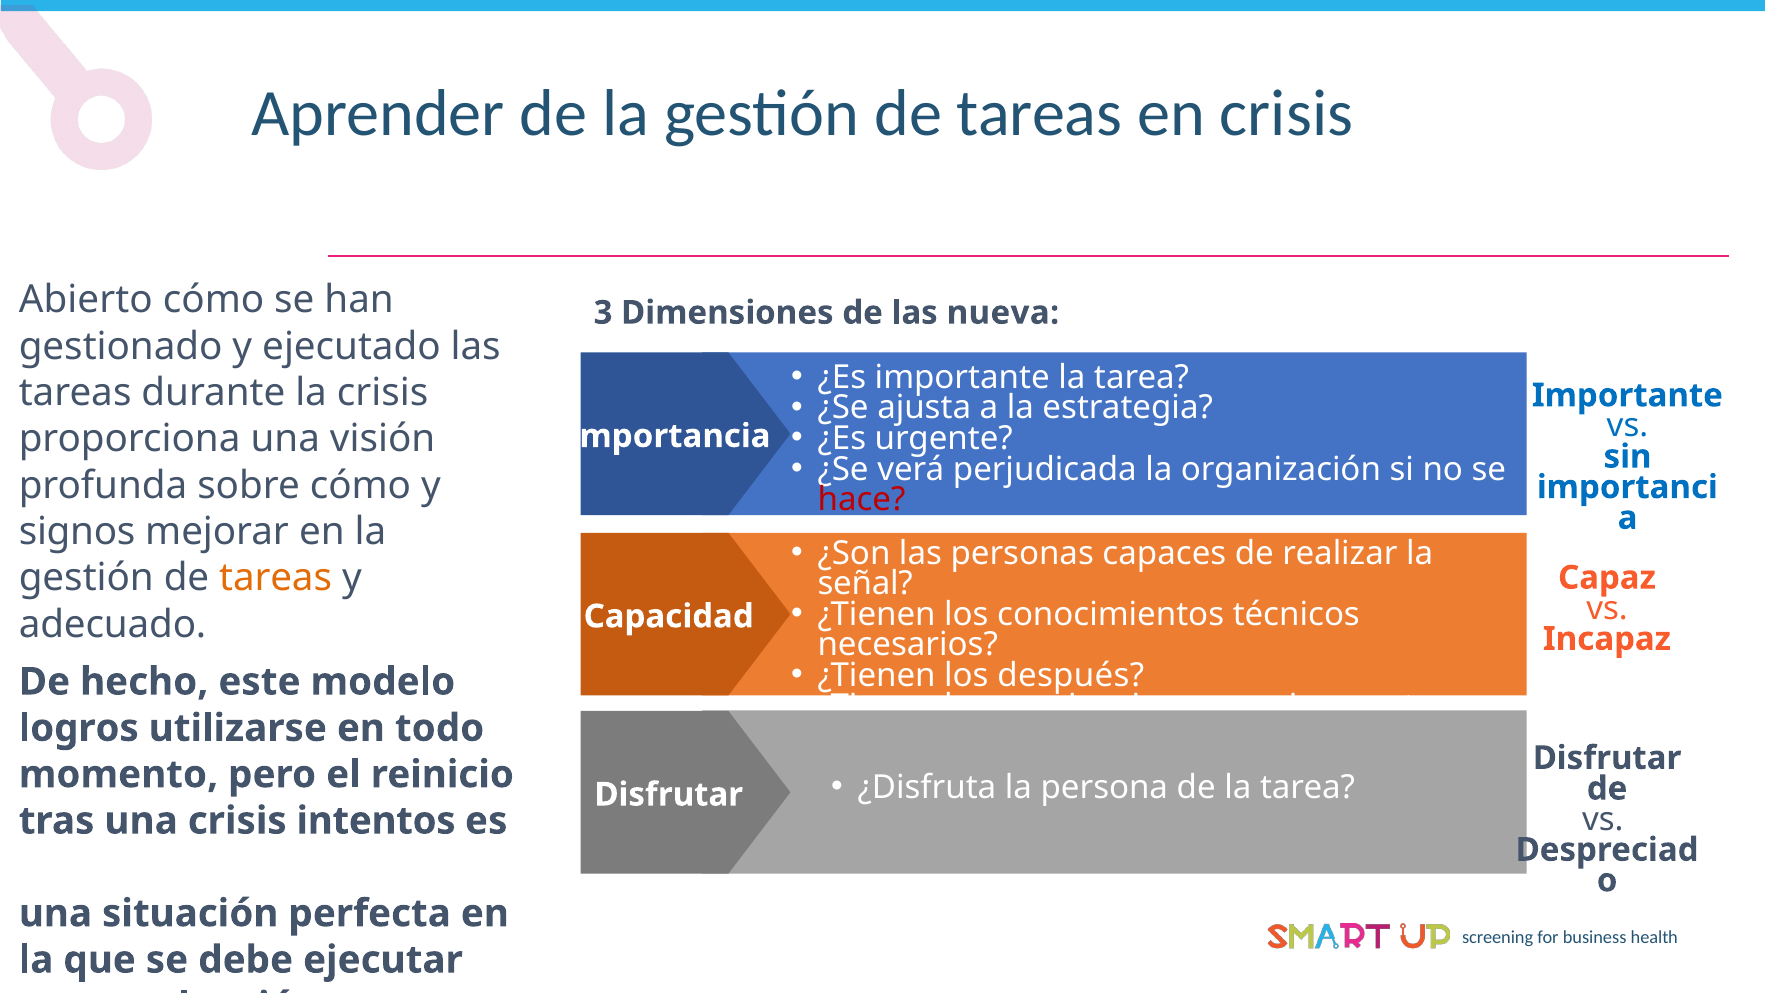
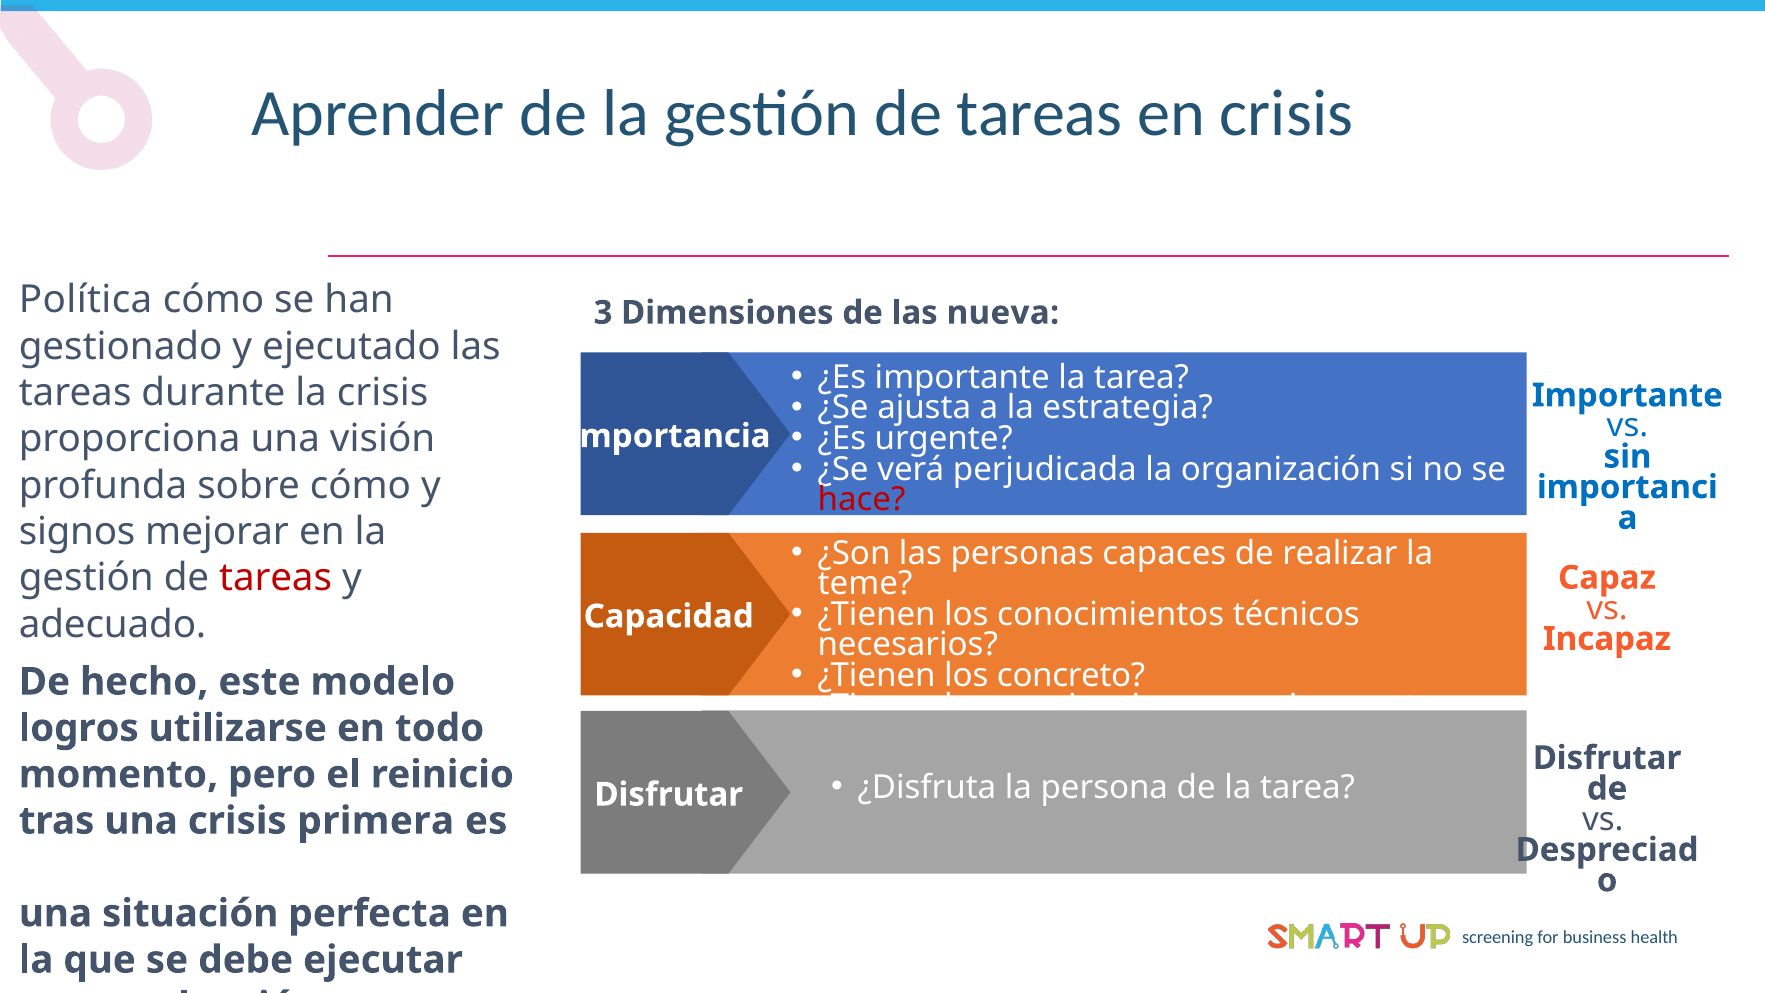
Abierto: Abierto -> Política (86, 300)
tareas colour: orange -> red (276, 578)
señal: señal -> teme (865, 584)
después: después -> concreto (1071, 675)
intentos: intentos -> primera (376, 821)
